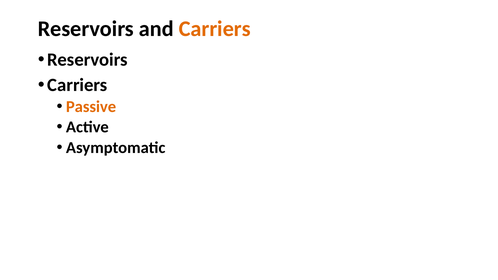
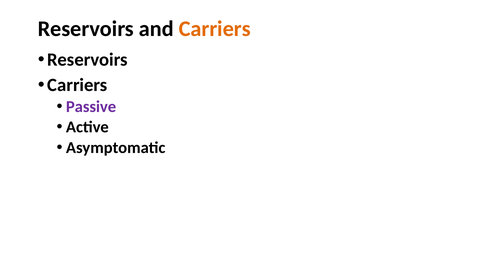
Passive colour: orange -> purple (91, 107)
